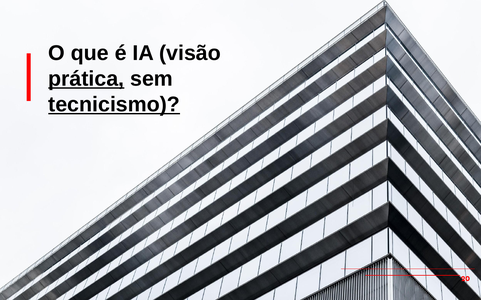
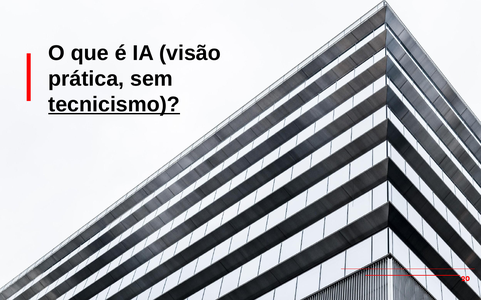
prática underline: present -> none (86, 79)
